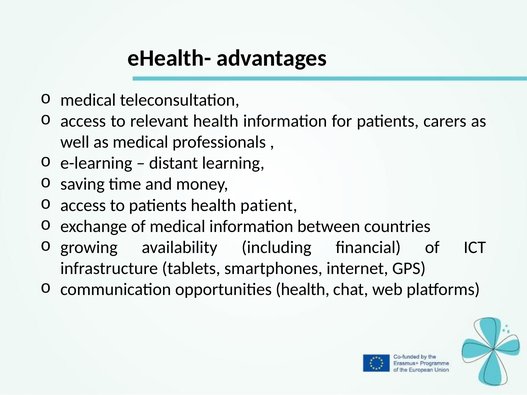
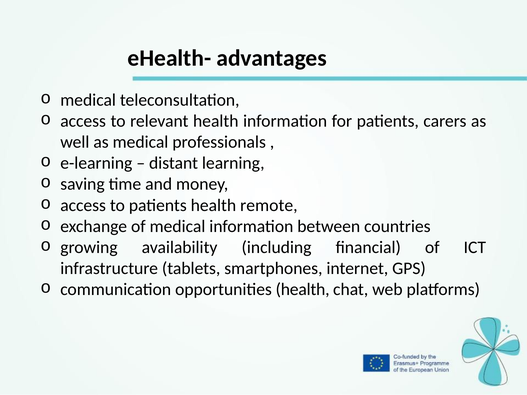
patient: patient -> remote (269, 205)
